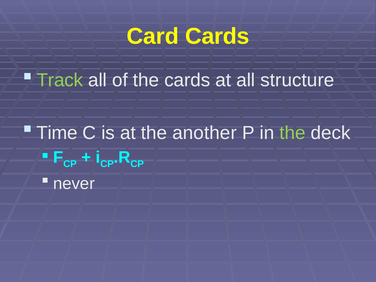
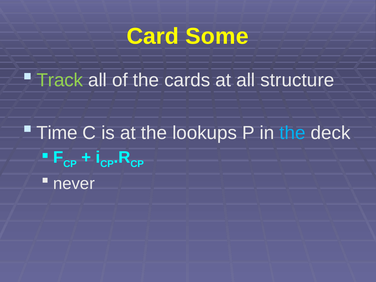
Card Cards: Cards -> Some (217, 36)
another: another -> lookups (205, 133)
the colour: light green -> light blue (292, 133)
